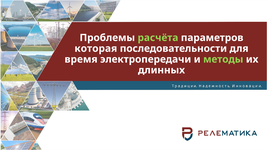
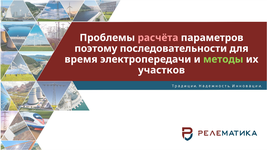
расчёта colour: light green -> pink (158, 38)
которая: которая -> поэтому (96, 49)
длинных: длинных -> участков (161, 70)
